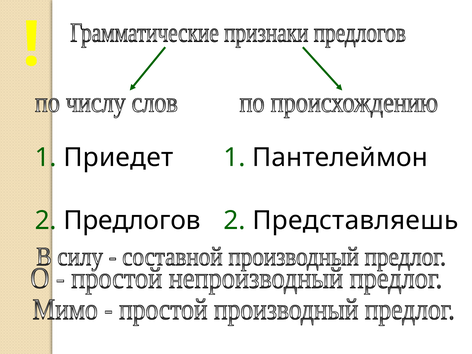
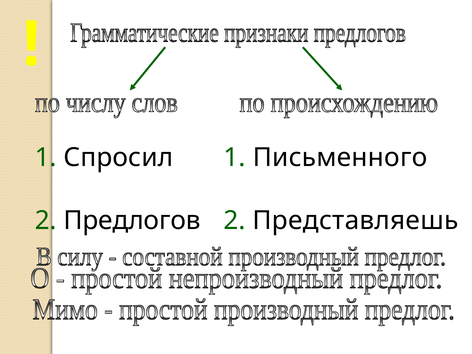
Приедет: Приедет -> Спросил (118, 158)
Пантелеймон: Пантелеймон -> Письменного (340, 158)
